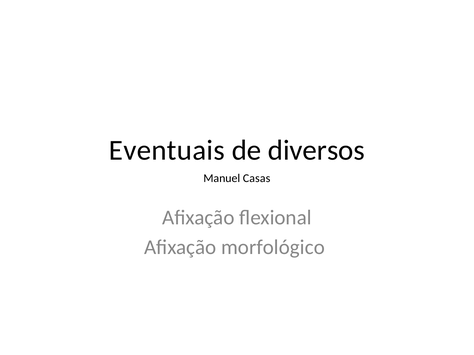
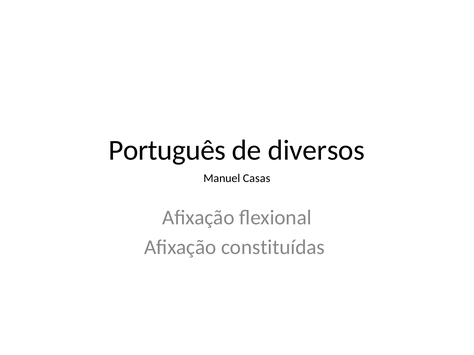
Eventuais: Eventuais -> Português (167, 151)
morfológico: morfológico -> constituídas (273, 247)
